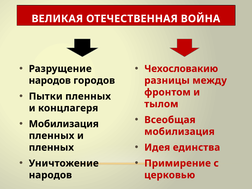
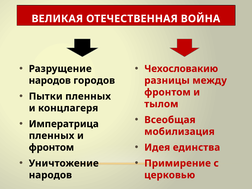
Мобилизация: Мобилизация -> Императрица (64, 124)
пленных: пленных -> фронтом (51, 147)
